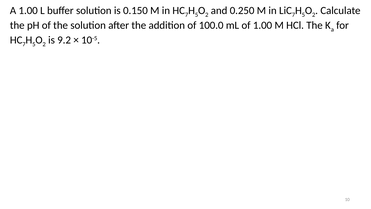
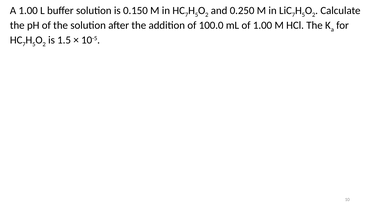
9.2: 9.2 -> 1.5 (64, 40)
